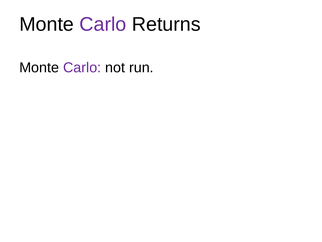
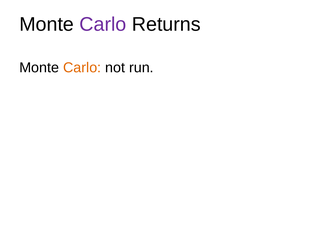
Carlo colour: purple -> orange (82, 68)
